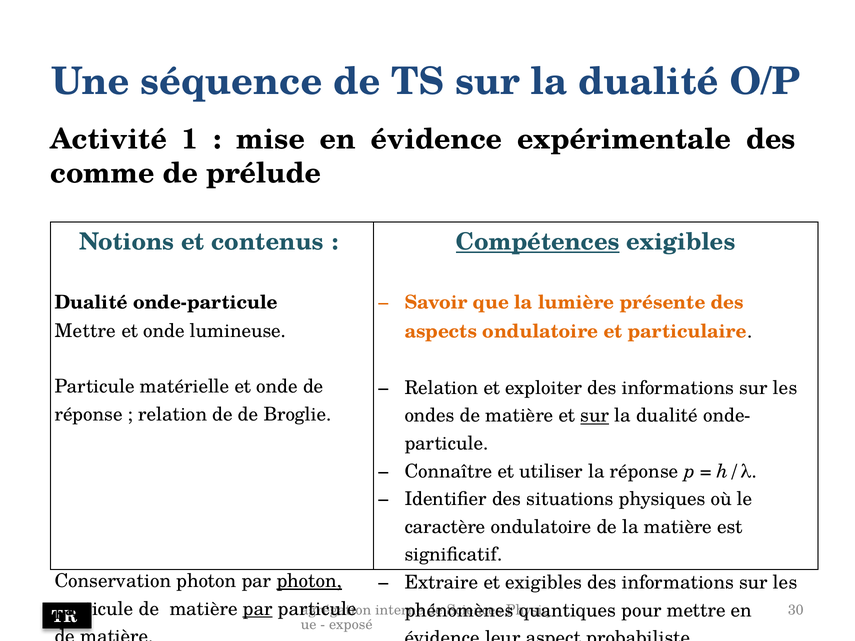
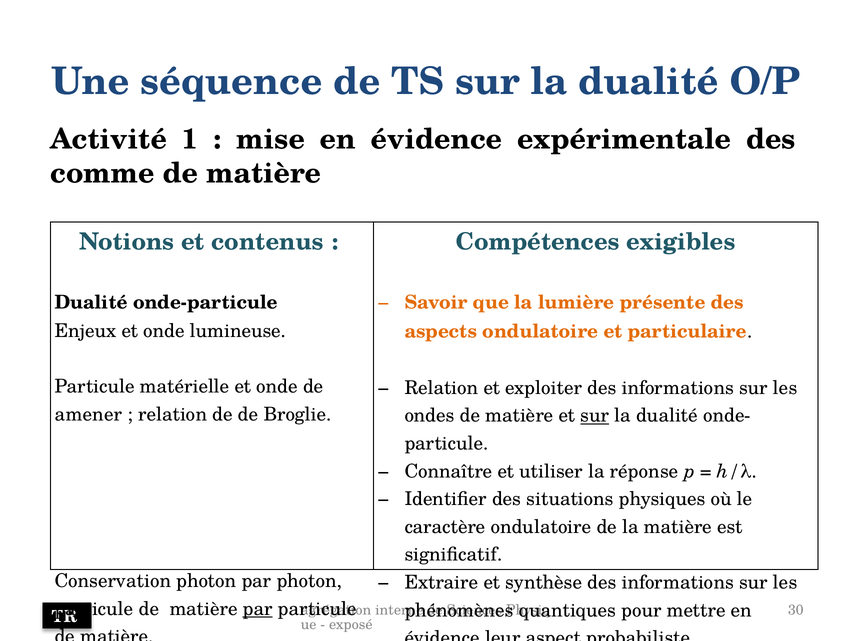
prélude: prélude -> matière (264, 174)
Compétences underline: present -> none (538, 242)
Mettre: Mettre -> Enjeux (85, 331)
réponse: réponse -> amener (89, 414)
photon underline: present -> none (309, 581)
et exigibles: exigibles -> synthèse (544, 583)
